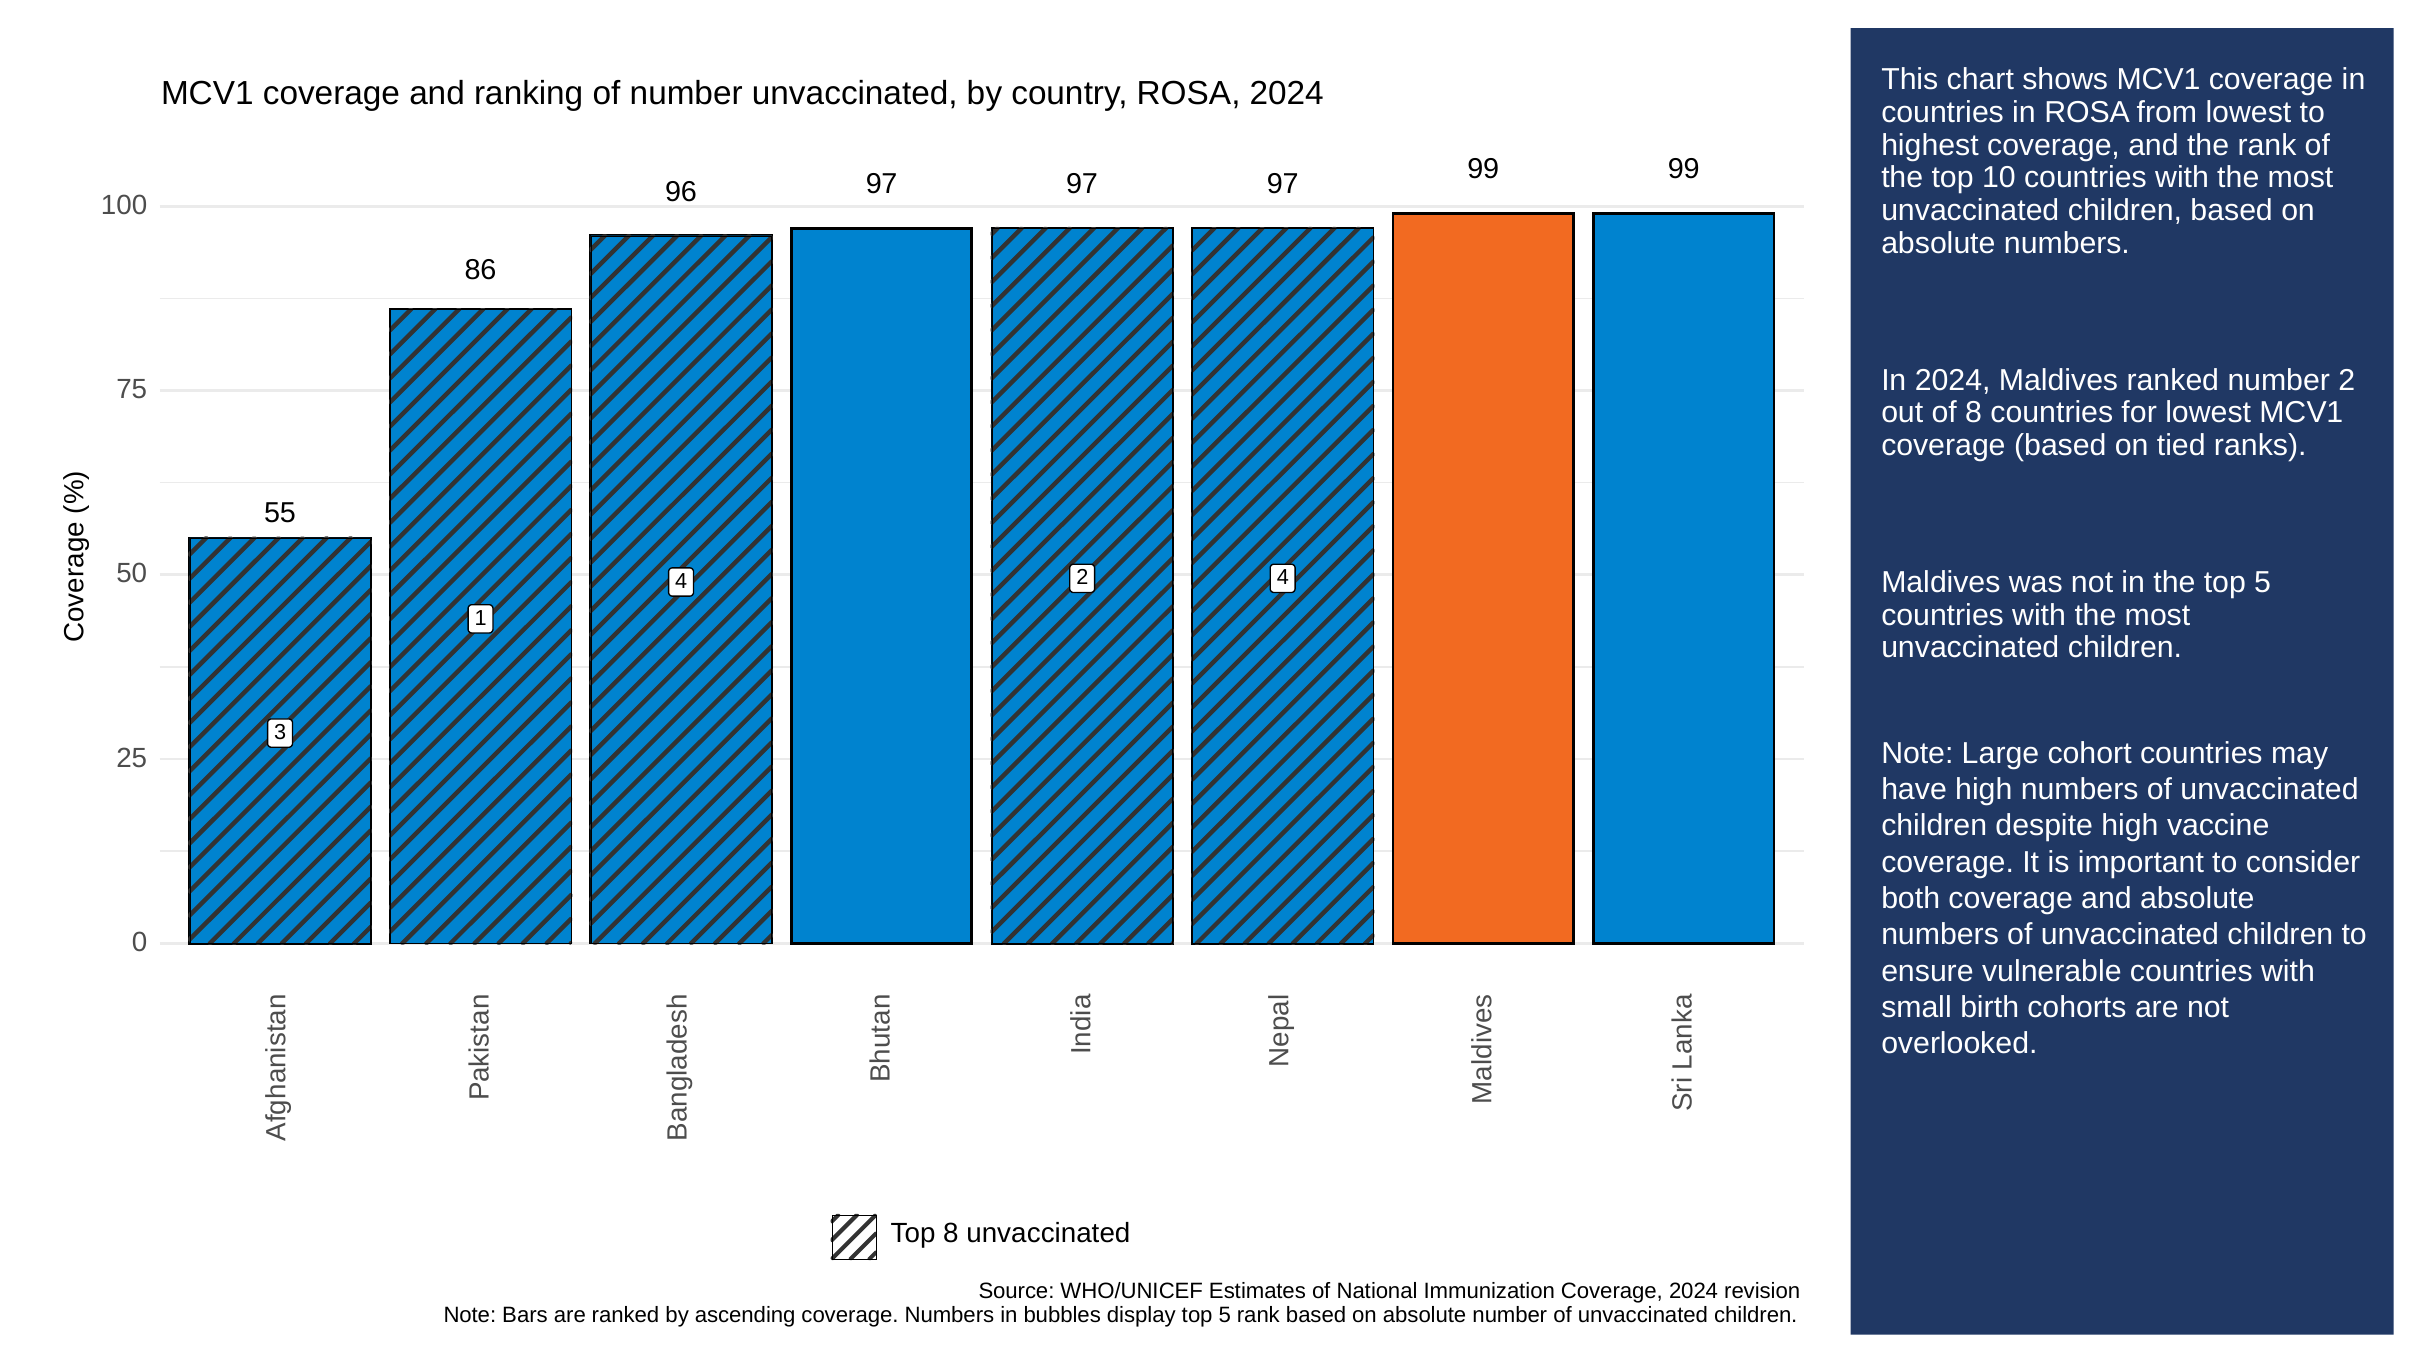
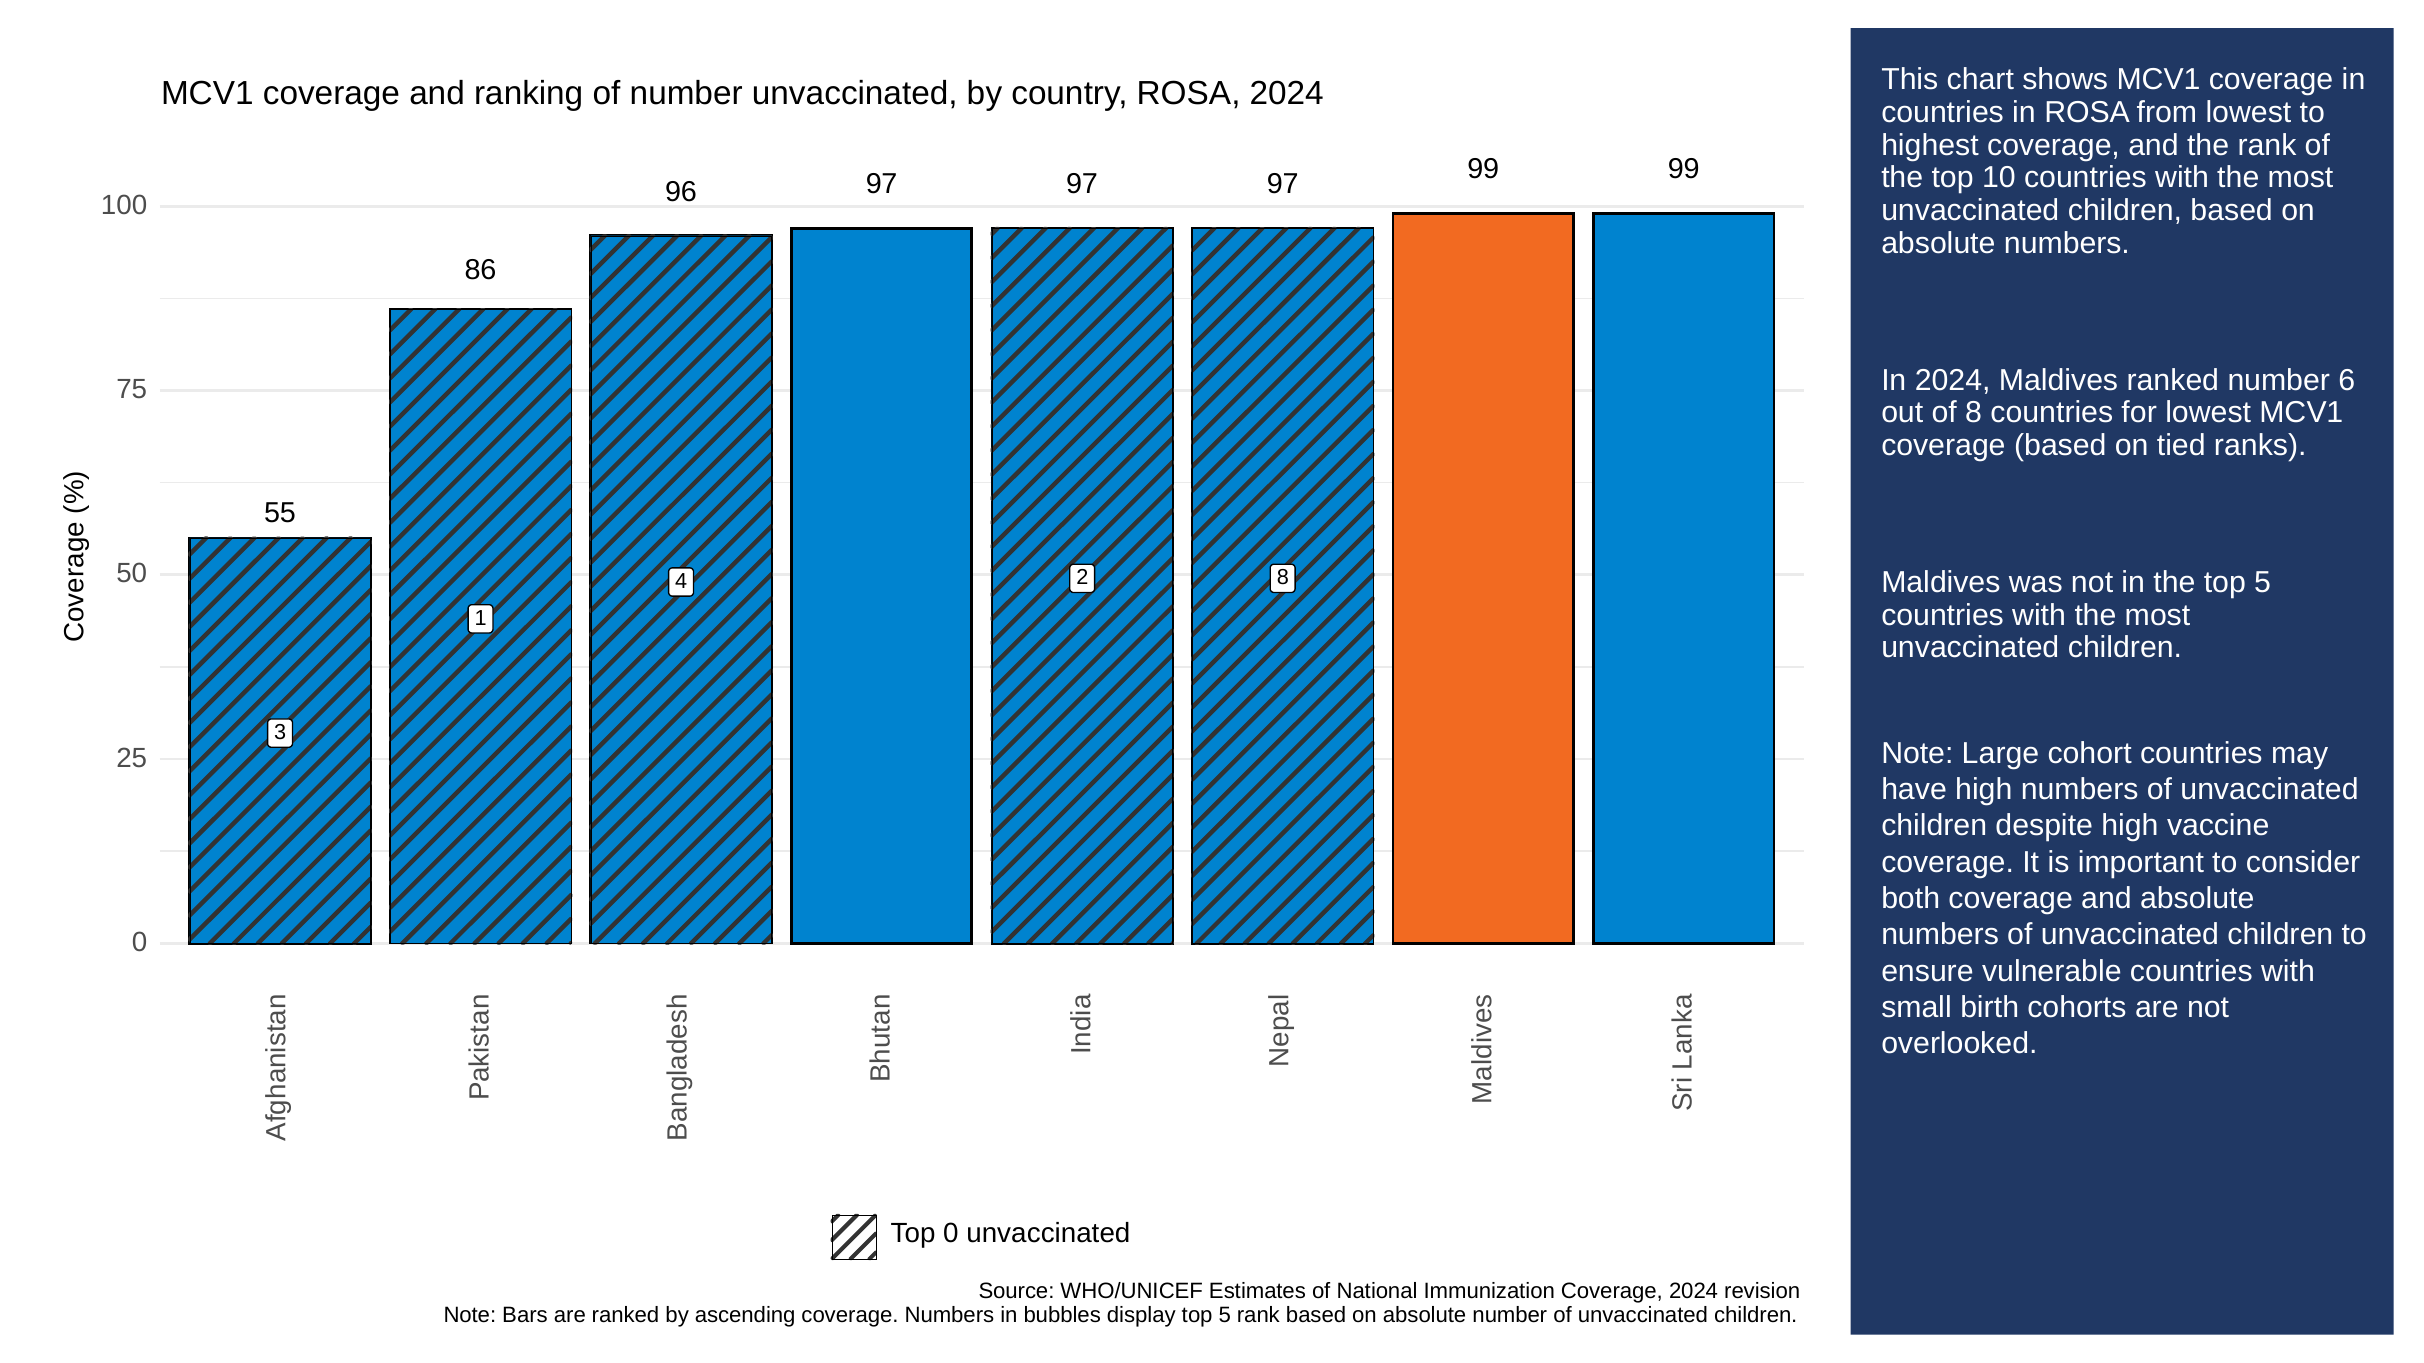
number 2: 2 -> 6 (2347, 380)
2 4: 4 -> 8 (1283, 578)
Top 8: 8 -> 0 (951, 1234)
